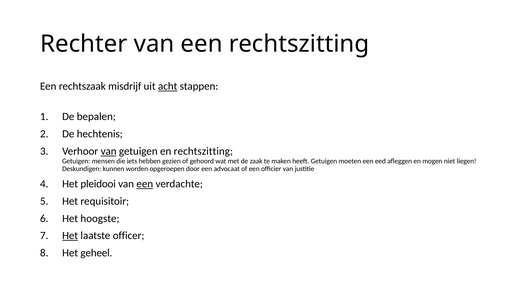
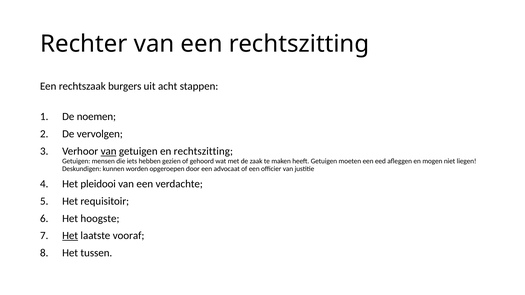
misdrijf: misdrijf -> burgers (125, 86)
acht underline: present -> none (168, 86)
bepalen: bepalen -> noemen (96, 117)
hechtenis: hechtenis -> vervolgen (100, 134)
een underline: present -> none (145, 184)
officer: officer -> vooraf (129, 236)
geheel: geheel -> tussen (96, 253)
